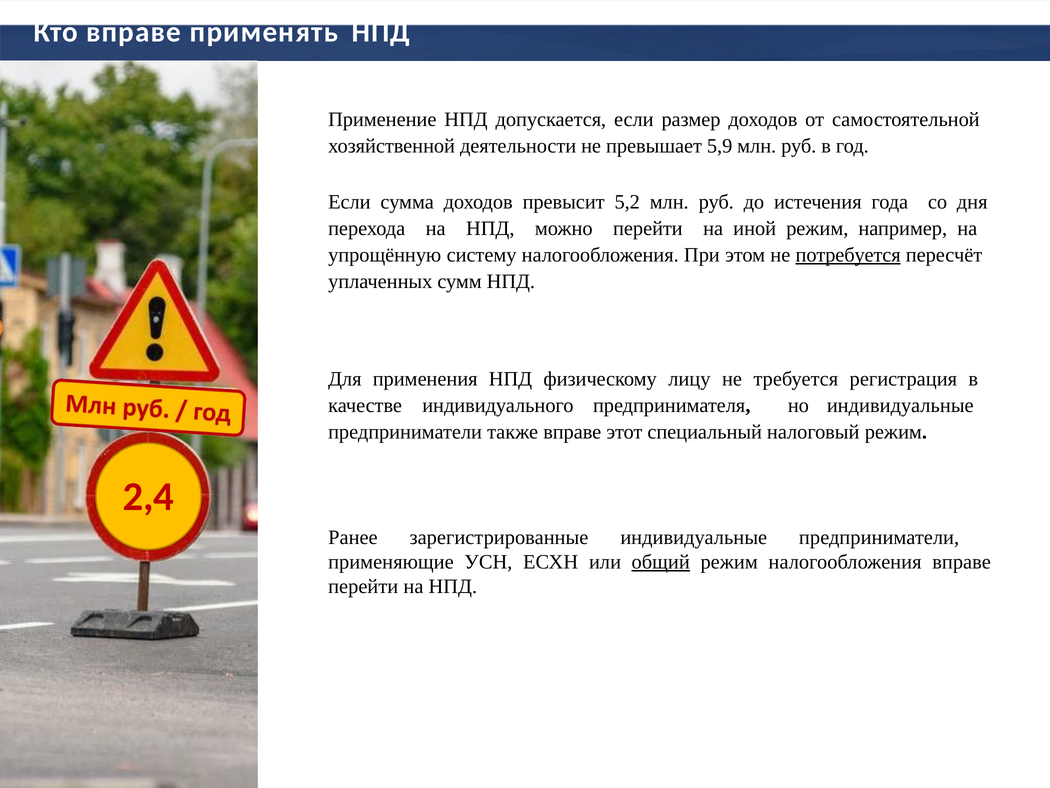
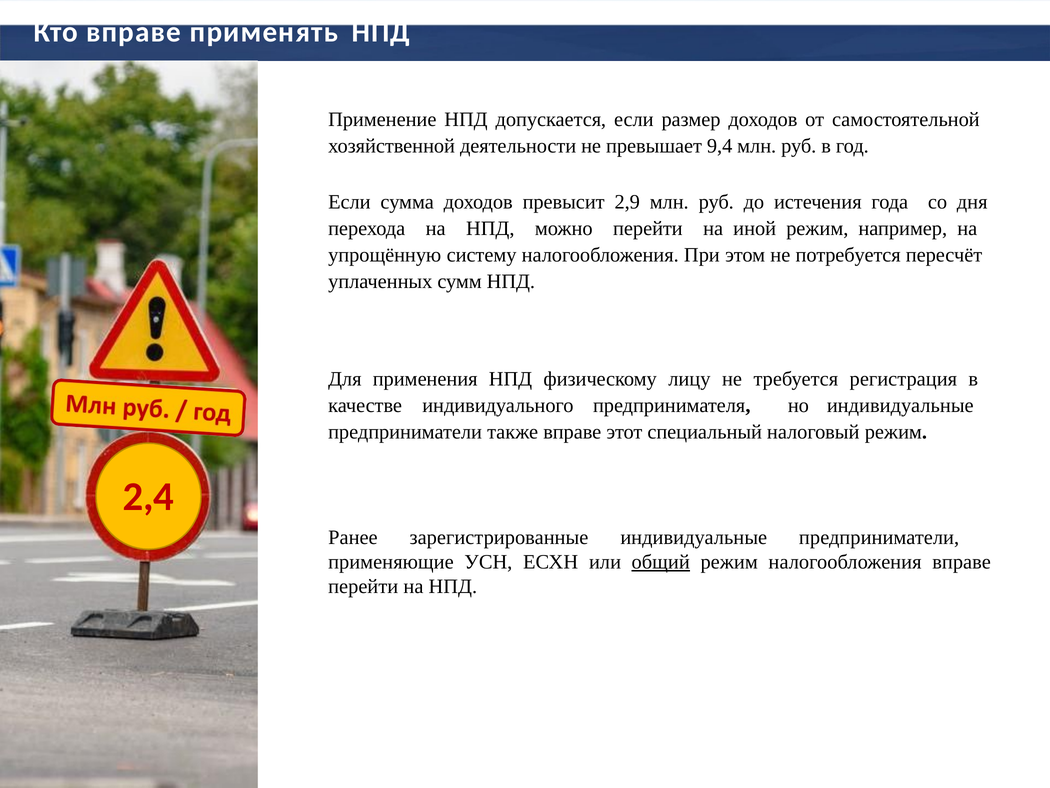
5,9: 5,9 -> 9,4 (720, 146)
5,2: 5,2 -> 2,9 (627, 202)
потребуется underline: present -> none (848, 255)
